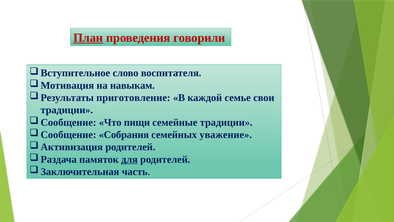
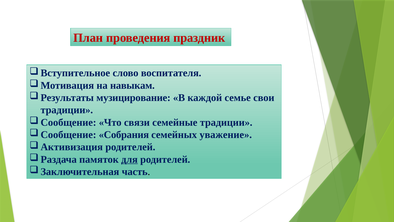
План underline: present -> none (88, 38)
говорили: говорили -> праздник (199, 38)
приготовление: приготовление -> музицирование (133, 98)
пищи: пищи -> связи (137, 122)
